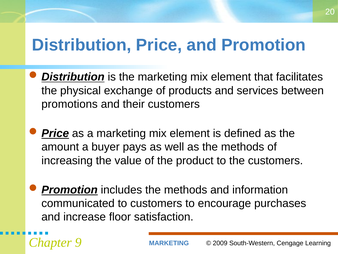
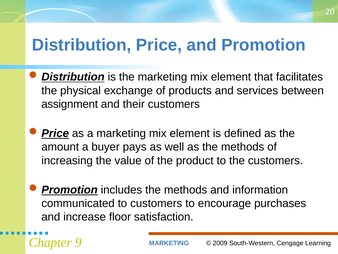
promotions: promotions -> assignment (70, 104)
